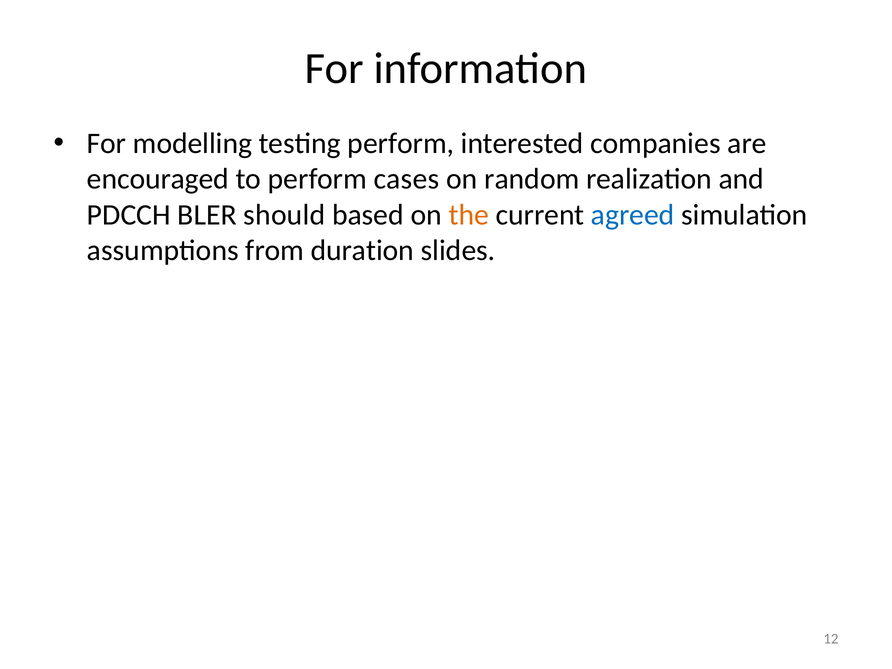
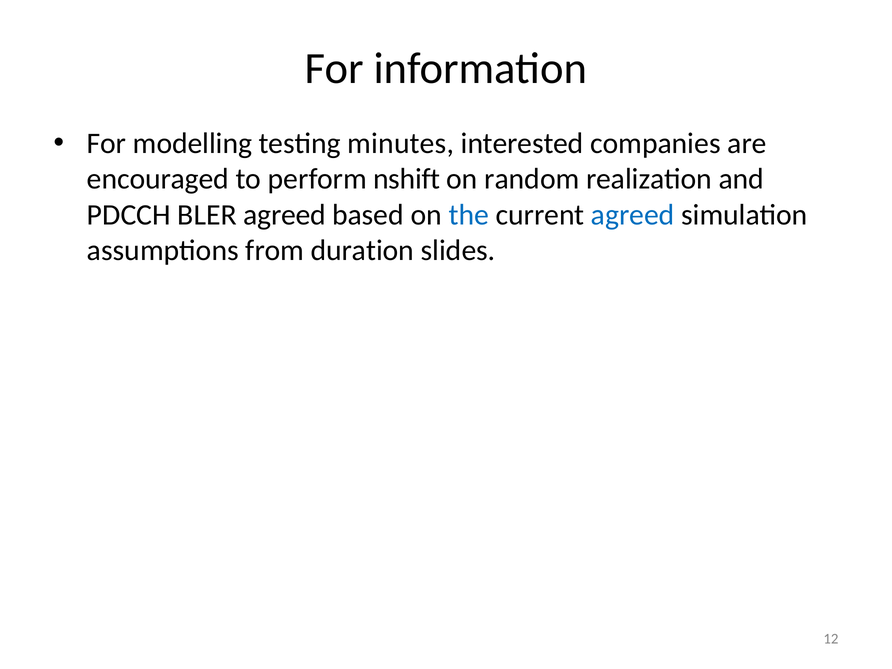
testing perform: perform -> minutes (401, 143)
cases: cases -> nshift (407, 179)
BLER should: should -> agreed (285, 215)
the colour: orange -> blue (469, 215)
